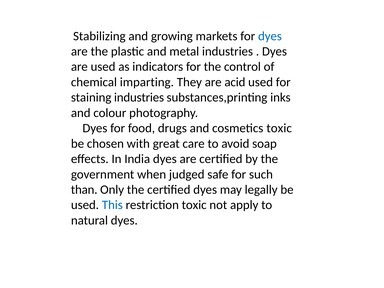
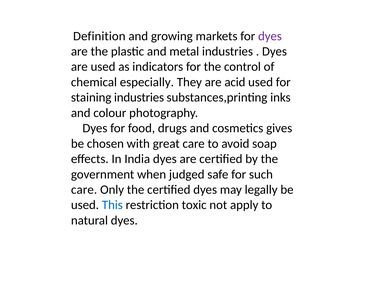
Stabilizing: Stabilizing -> Definition (99, 36)
dyes colour: blue -> purple (270, 36)
imparting: imparting -> especially (147, 82)
cosmetics toxic: toxic -> gives (279, 128)
than: than -> care (84, 190)
